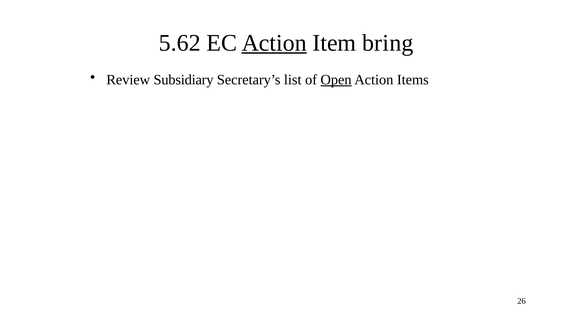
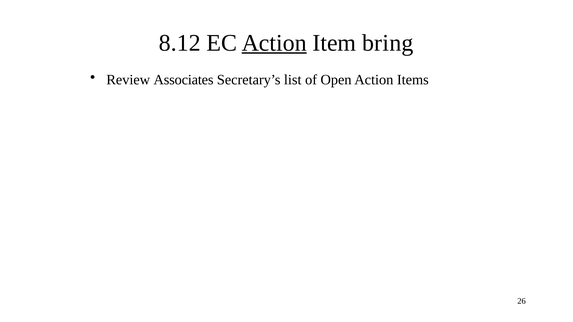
5.62: 5.62 -> 8.12 (180, 43)
Subsidiary: Subsidiary -> Associates (184, 80)
Open underline: present -> none (336, 80)
